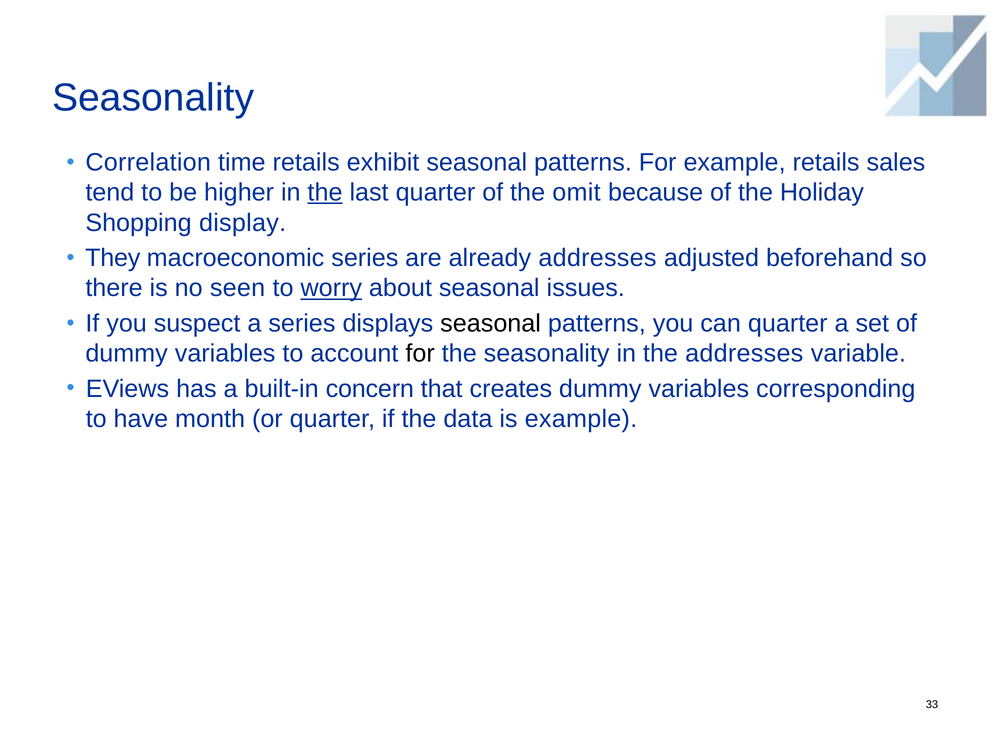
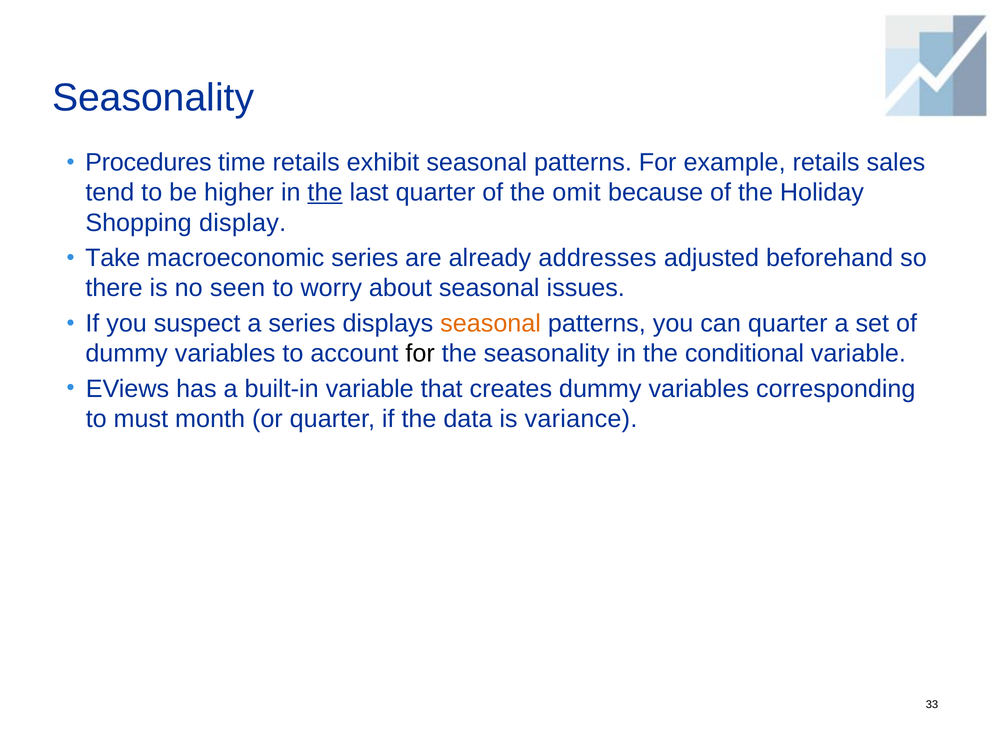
Correlation: Correlation -> Procedures (148, 162)
They: They -> Take (113, 258)
worry underline: present -> none (331, 288)
seasonal colour: black -> orange (491, 324)
the addresses: addresses -> conditional (744, 354)
built-in concern: concern -> variable (370, 389)
have: have -> must (141, 419)
is example: example -> variance (581, 419)
